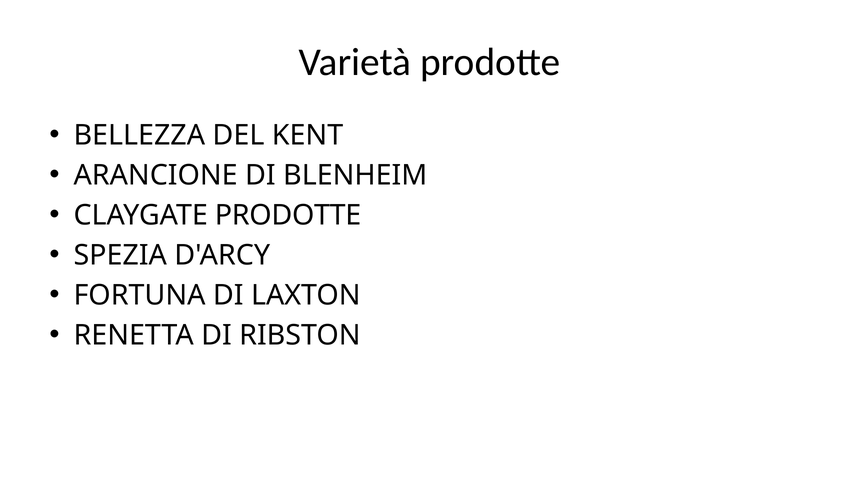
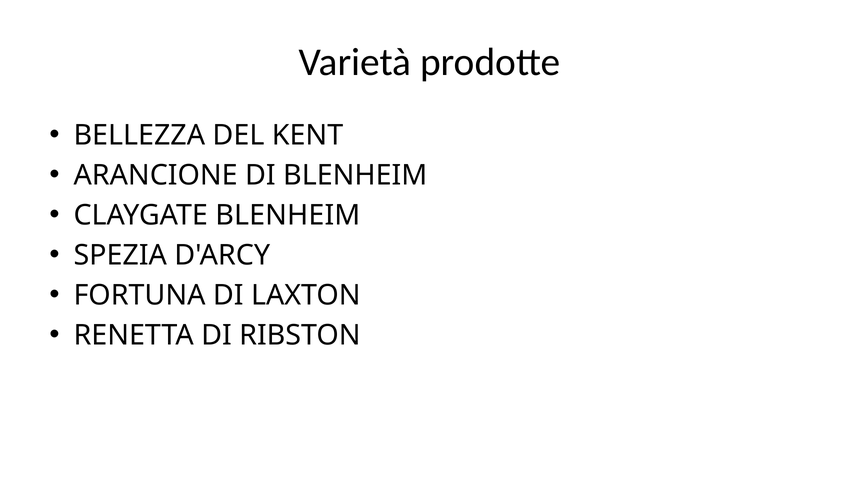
CLAYGATE PRODOTTE: PRODOTTE -> BLENHEIM (288, 215)
